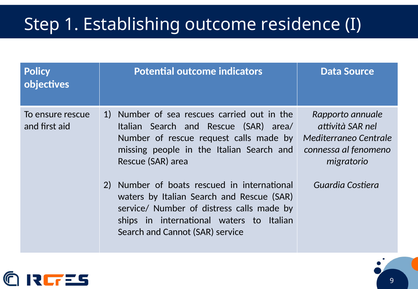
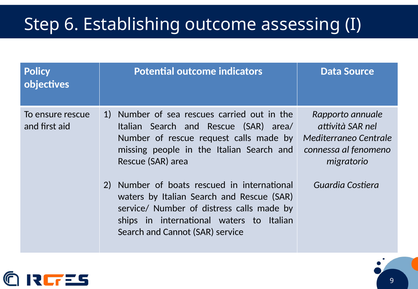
Step 1: 1 -> 6 (71, 24)
residence: residence -> assessing (301, 24)
